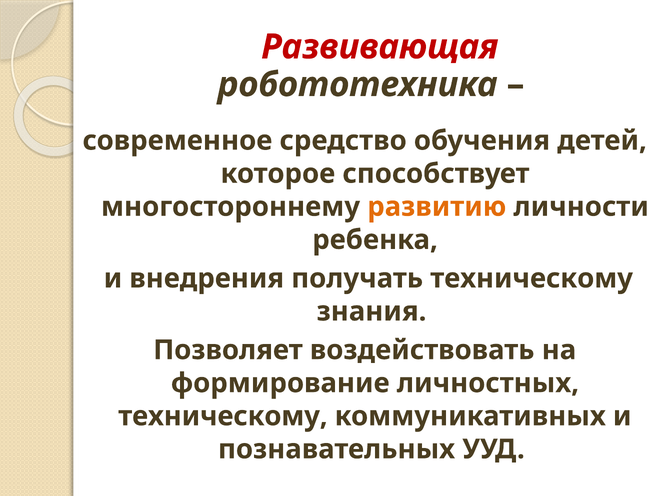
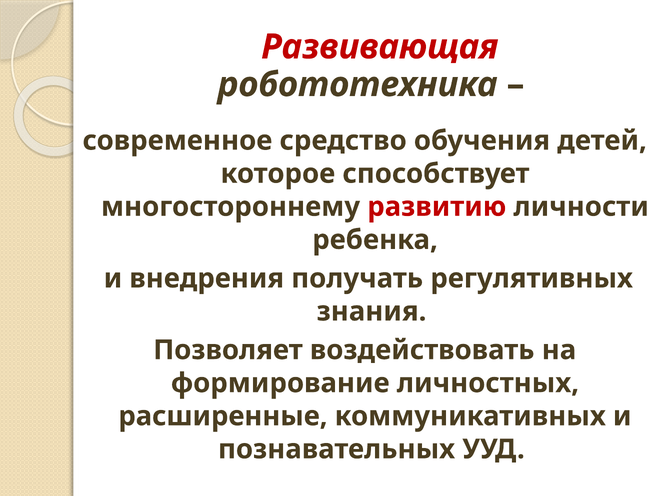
развитию colour: orange -> red (437, 207)
получать техническому: техническому -> регулятивных (532, 279)
техническому: техническому -> расширенные (223, 417)
